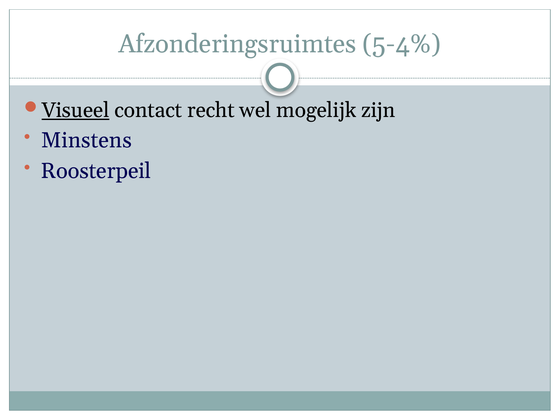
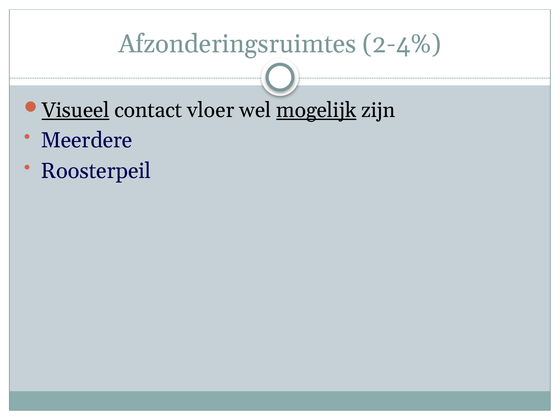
5-4%: 5-4% -> 2-4% (402, 44)
recht: recht -> vloer (211, 110)
mogelijk underline: none -> present (316, 110)
Minstens: Minstens -> Meerdere (87, 140)
